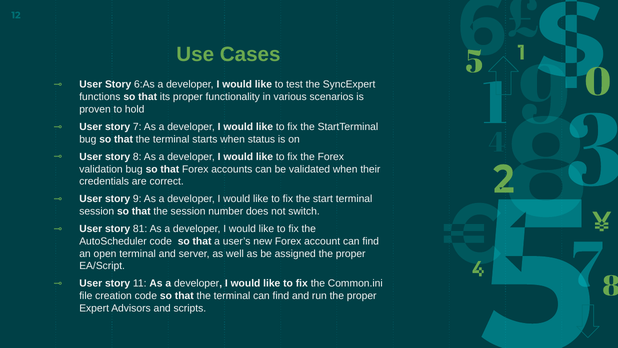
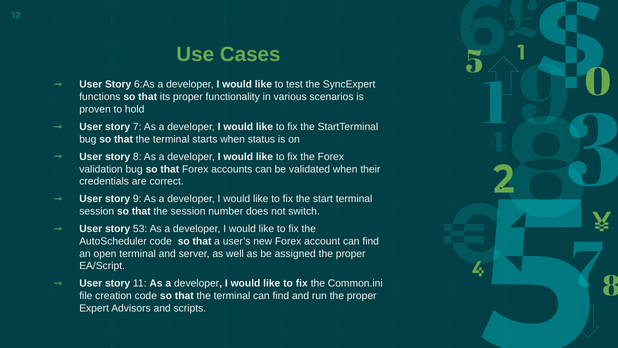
81: 81 -> 53 (140, 229)
